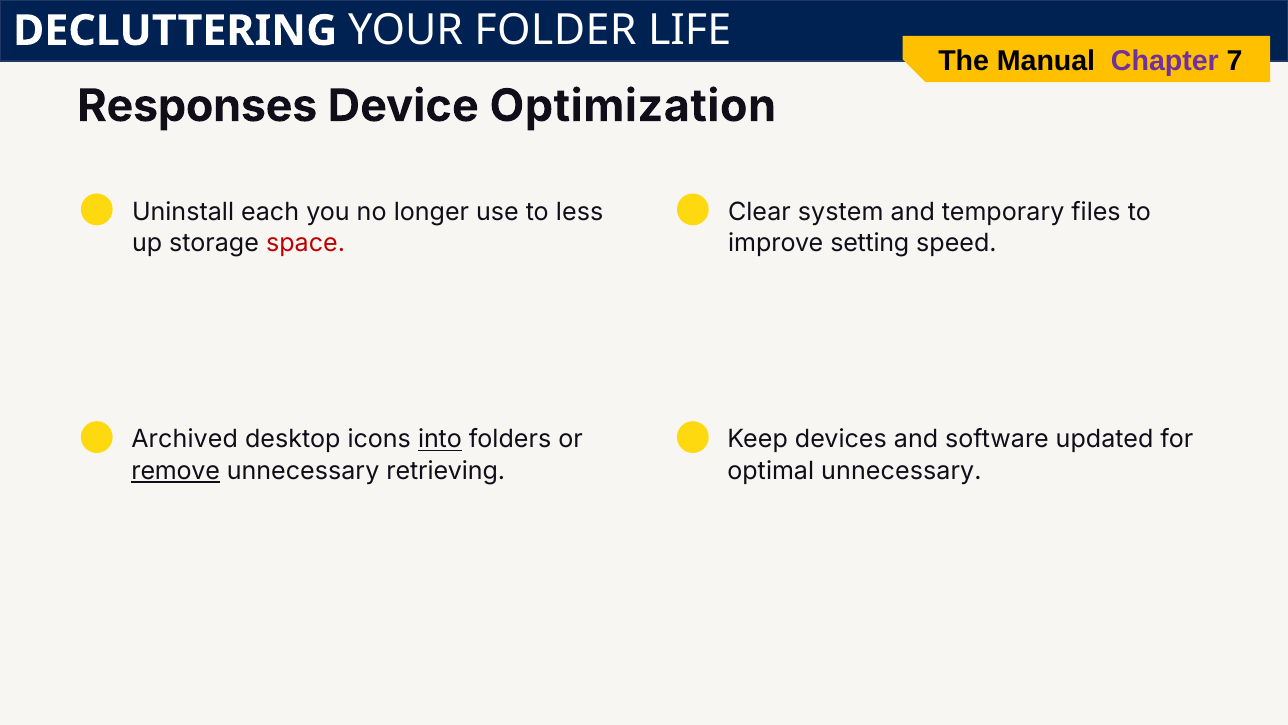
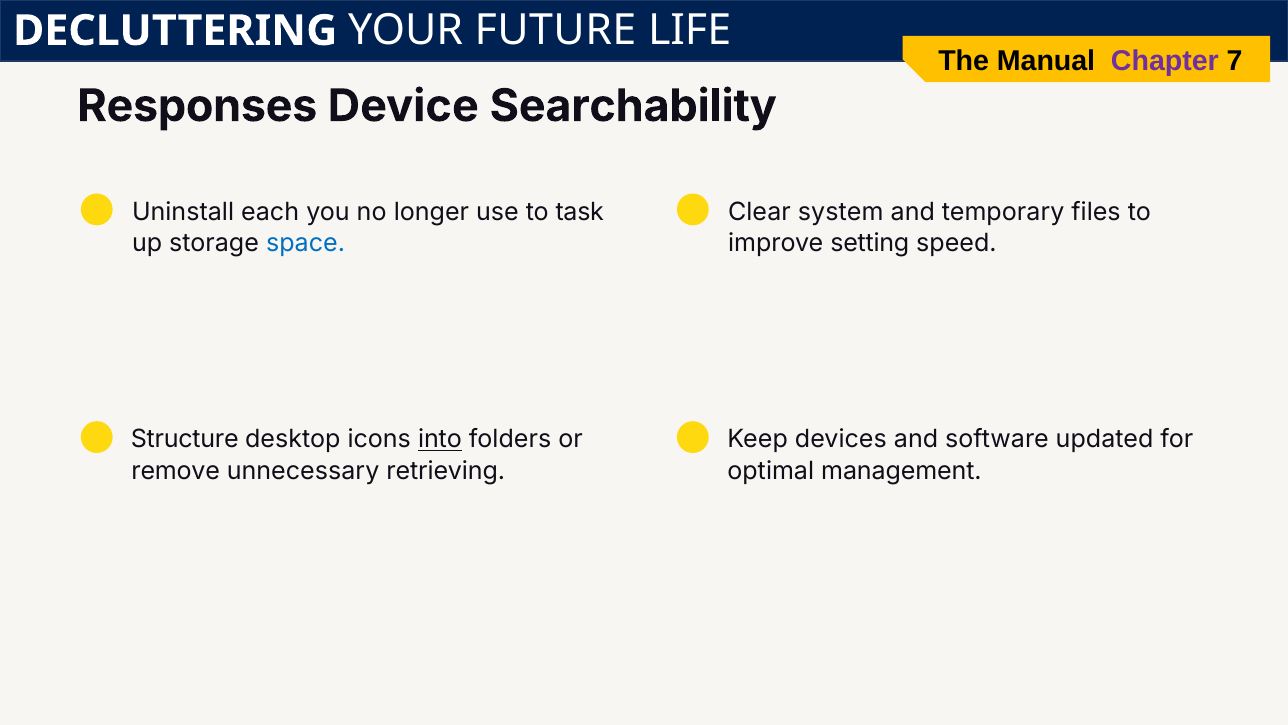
FOLDER: FOLDER -> FUTURE (555, 31)
Optimization: Optimization -> Searchability (633, 106)
less: less -> task (580, 212)
space colour: red -> blue (306, 243)
Archived: Archived -> Structure (185, 439)
remove underline: present -> none (176, 471)
optimal unnecessary: unnecessary -> management (901, 471)
